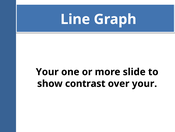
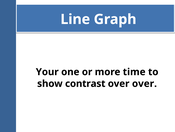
slide: slide -> time (134, 72)
over your: your -> over (144, 83)
